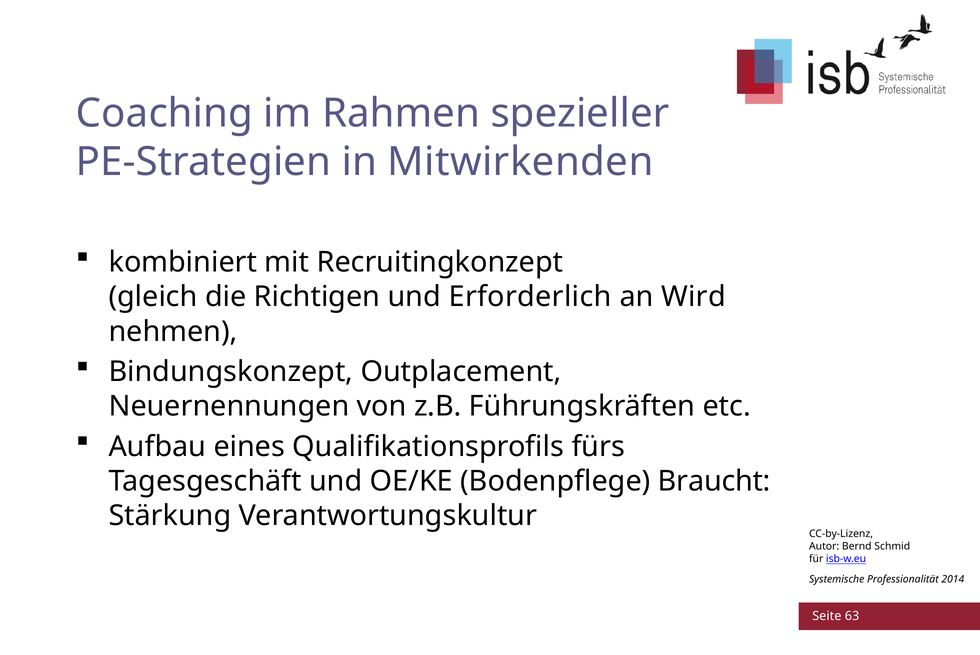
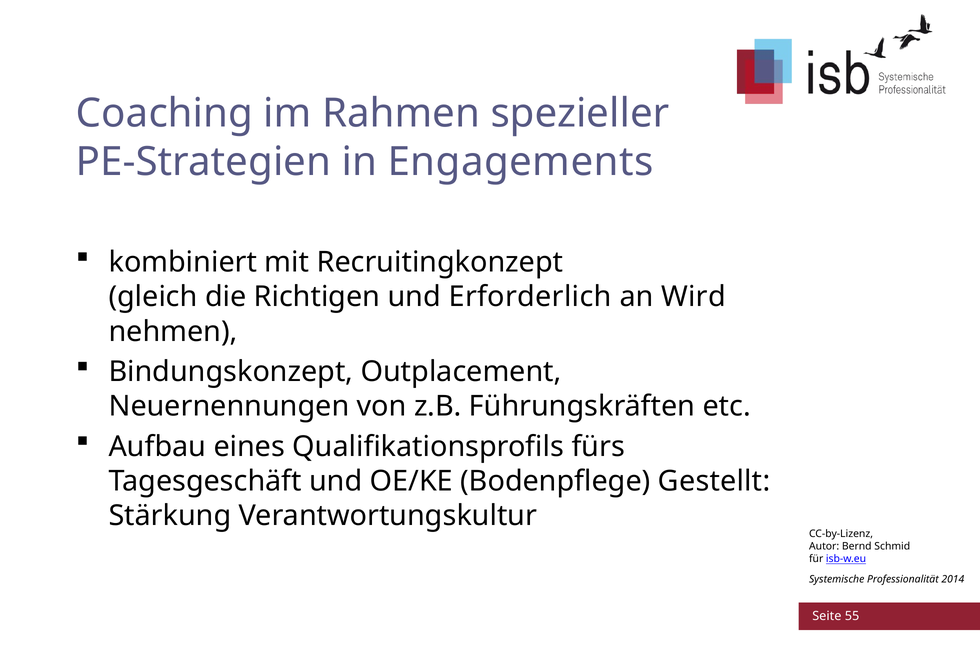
Mitwirkenden: Mitwirkenden -> Engagements (520, 162)
Braucht: Braucht -> Gestellt (714, 481)
63: 63 -> 55 (852, 616)
